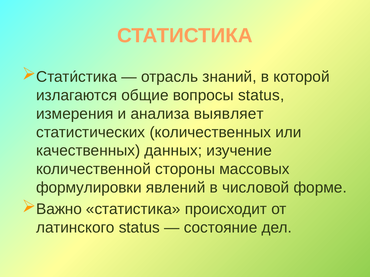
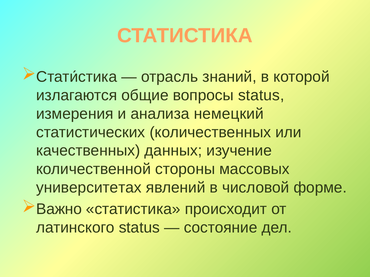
выявляет: выявляет -> немецкий (229, 114)
формулировки: формулировки -> университетах (89, 188)
